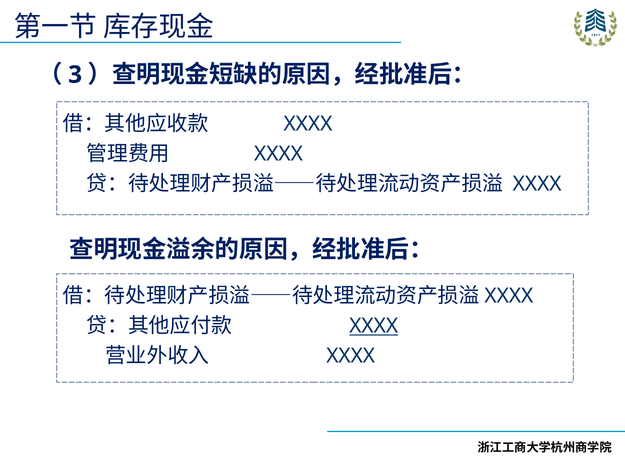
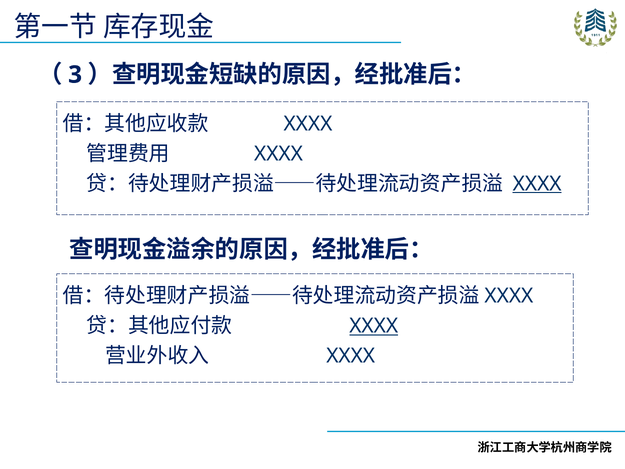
XXXX underline: none -> present (537, 184)
